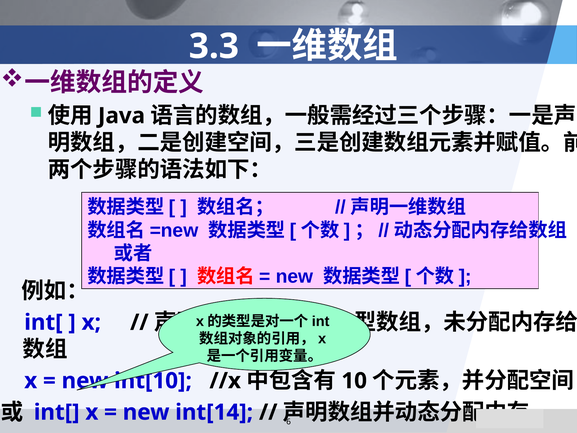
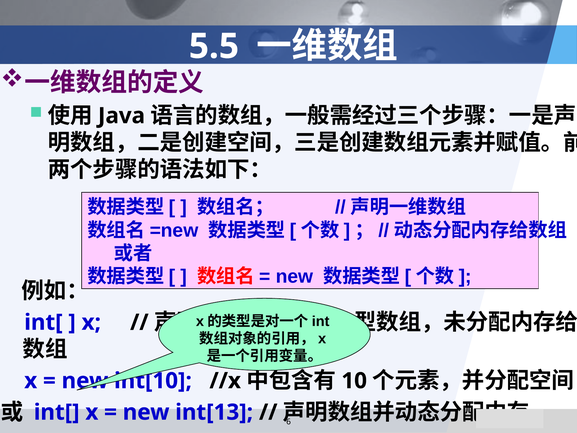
3.3: 3.3 -> 5.5 (214, 46)
int[14: int[14 -> int[13 (214, 412)
